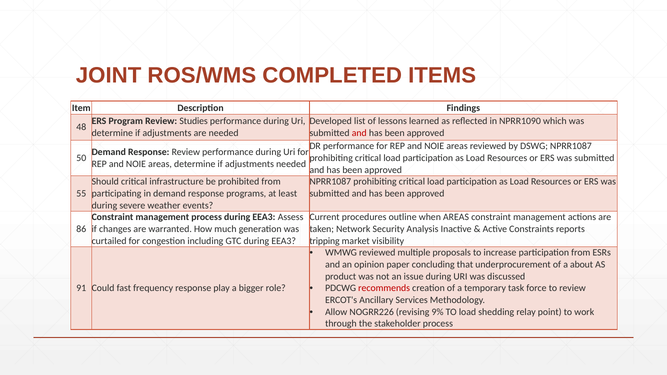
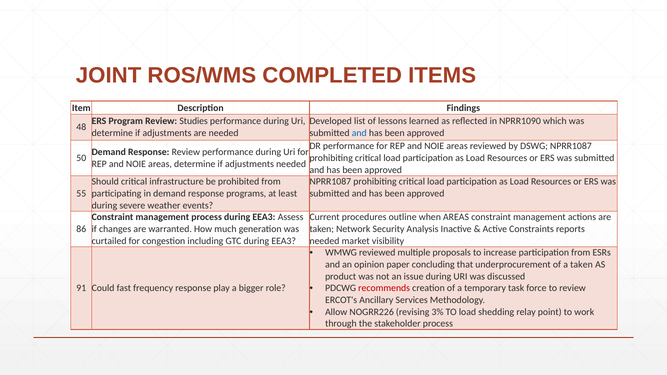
and colour: red -> blue (359, 133)
tripping: tripping -> needed (324, 241)
a about: about -> taken (581, 265)
9%: 9% -> 3% (438, 312)
